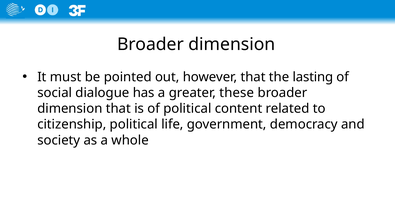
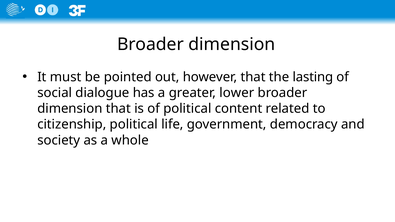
these: these -> lower (237, 93)
